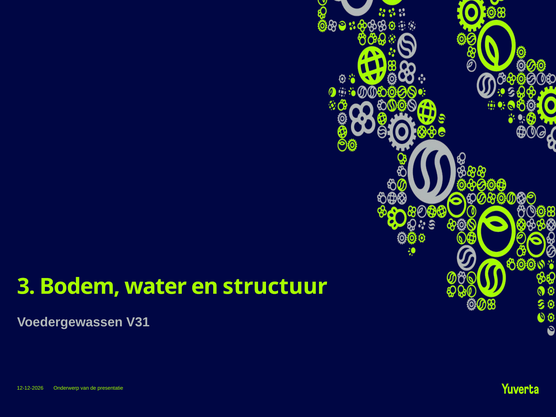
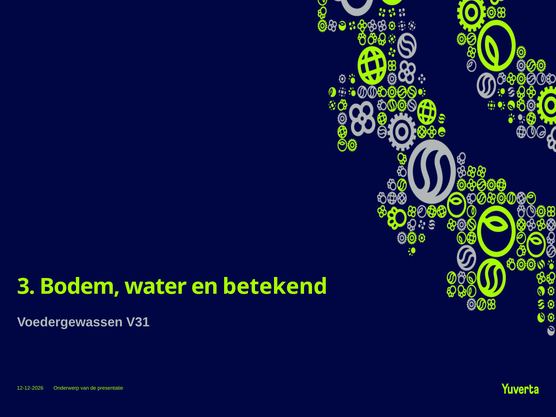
structuur: structuur -> betekend (275, 287)
